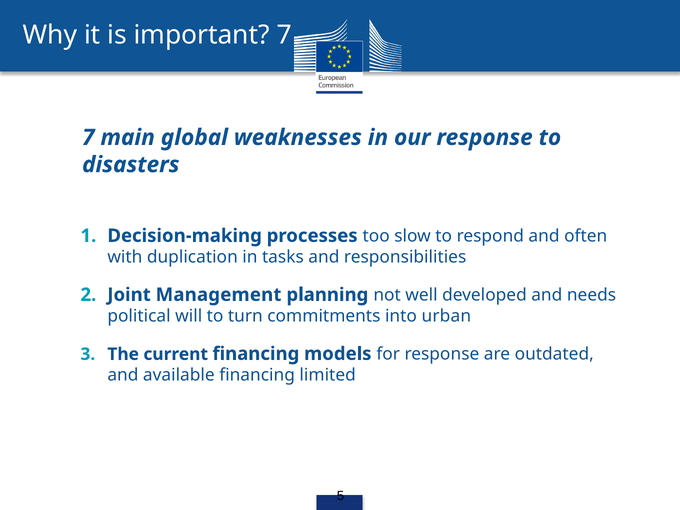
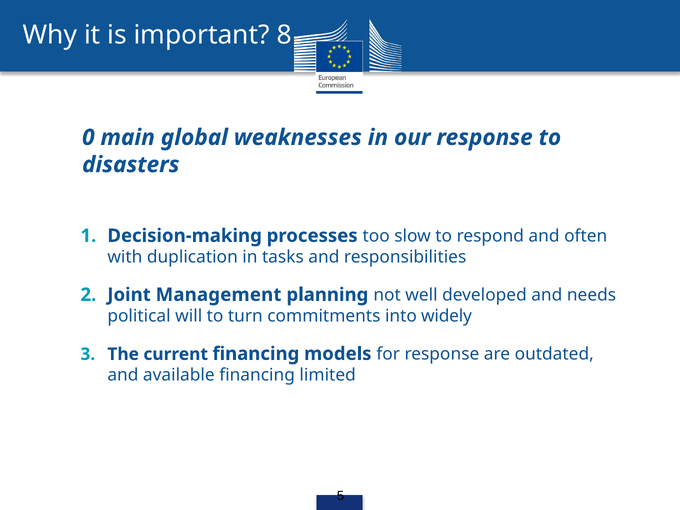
important 7: 7 -> 8 (284, 35)
7: 7 -> 0 (88, 137)
urban: urban -> widely (447, 316)
